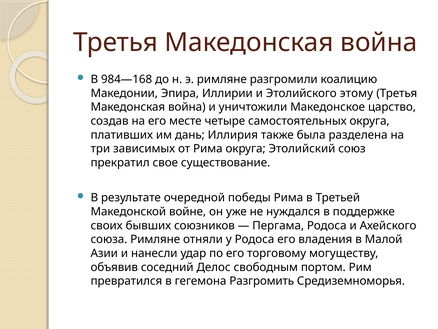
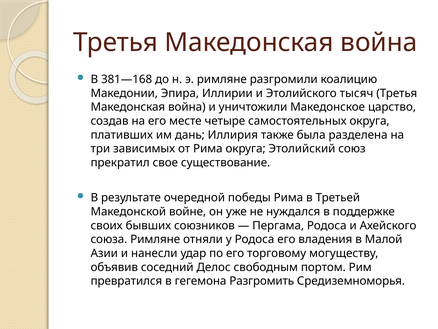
984—168: 984—168 -> 381—168 (127, 79)
этому: этому -> тысяч (357, 93)
